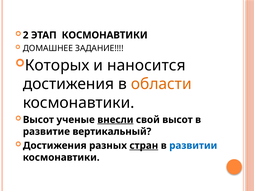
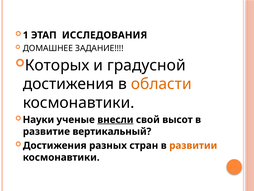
2: 2 -> 1 (26, 35)
ЭТАП КОСМОНАВТИКИ: КОСМОНАВТИКИ -> ИССЛЕДОВАНИЯ (105, 35)
наносится: наносится -> градусной (146, 65)
Высот: Высот -> Науки (38, 119)
стран underline: present -> none (144, 145)
развитии colour: blue -> orange (193, 145)
